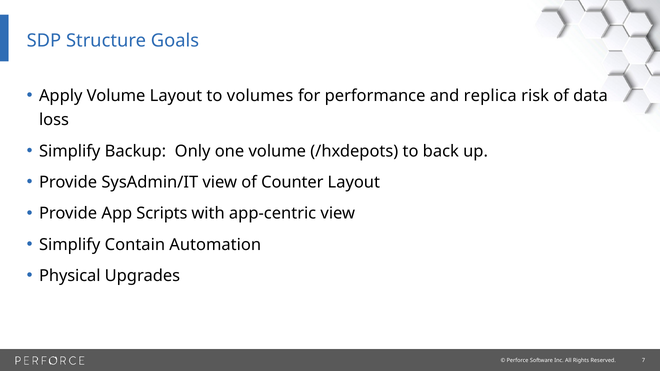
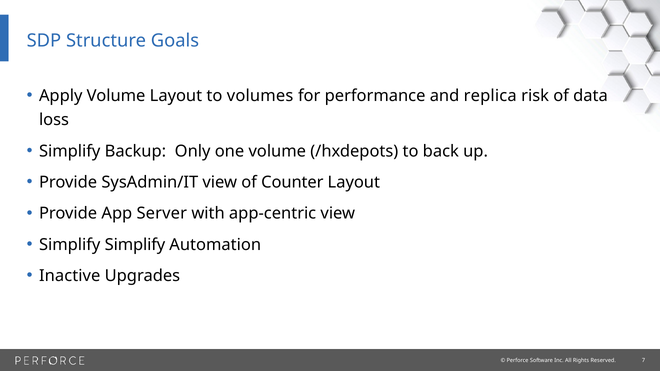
Scripts: Scripts -> Server (162, 214)
Simplify Contain: Contain -> Simplify (135, 245)
Physical: Physical -> Inactive (70, 276)
